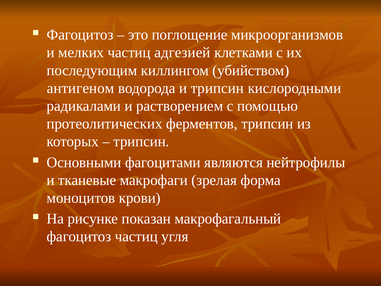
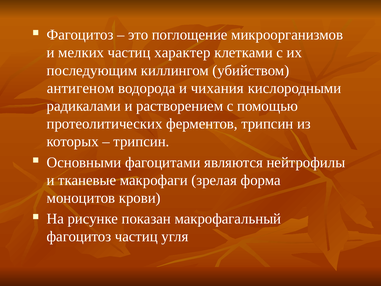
адгезией: адгезией -> характер (182, 53)
и трипсин: трипсин -> чихания (217, 88)
